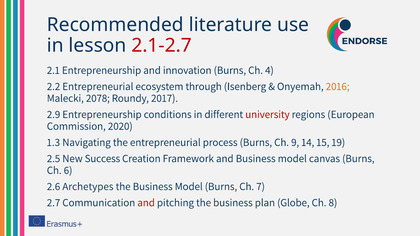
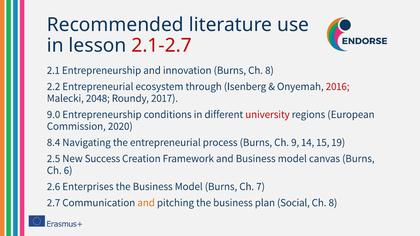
Burns Ch 4: 4 -> 8 (269, 70)
2016 colour: orange -> red (338, 86)
2078: 2078 -> 2048 (98, 98)
2.9: 2.9 -> 9.0 (54, 114)
1.3: 1.3 -> 8.4 (54, 142)
Archetypes: Archetypes -> Enterprises (88, 187)
and colour: red -> orange (146, 203)
Globe: Globe -> Social (293, 203)
